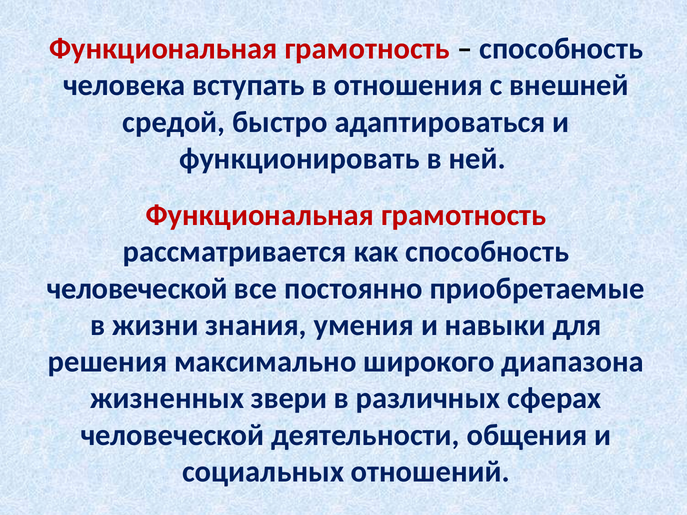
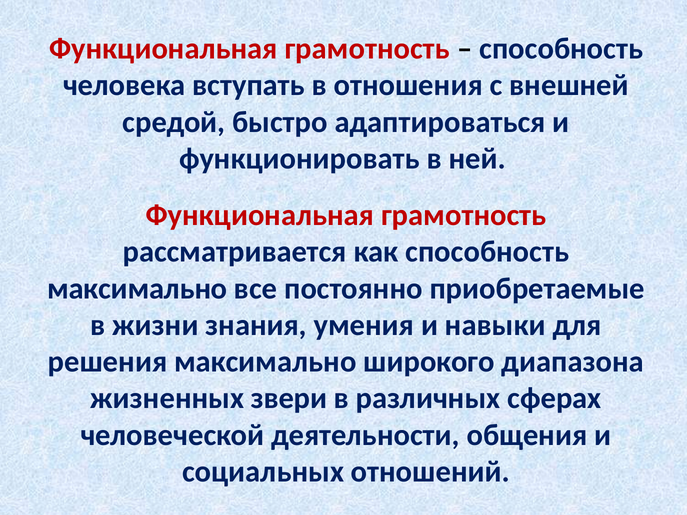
человеческой: человеческой -> максимально (137, 289)
